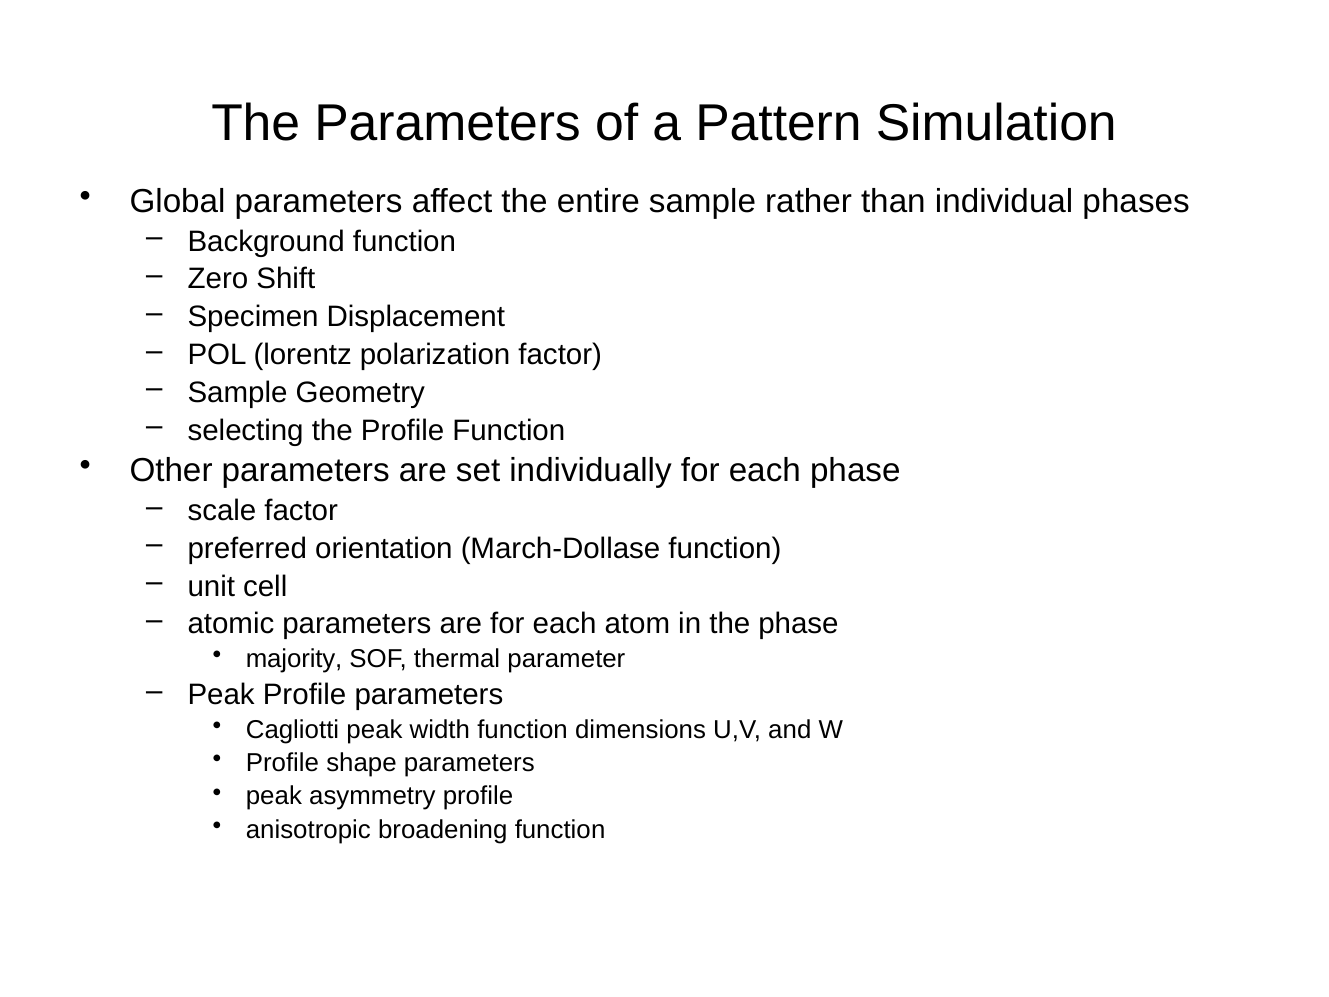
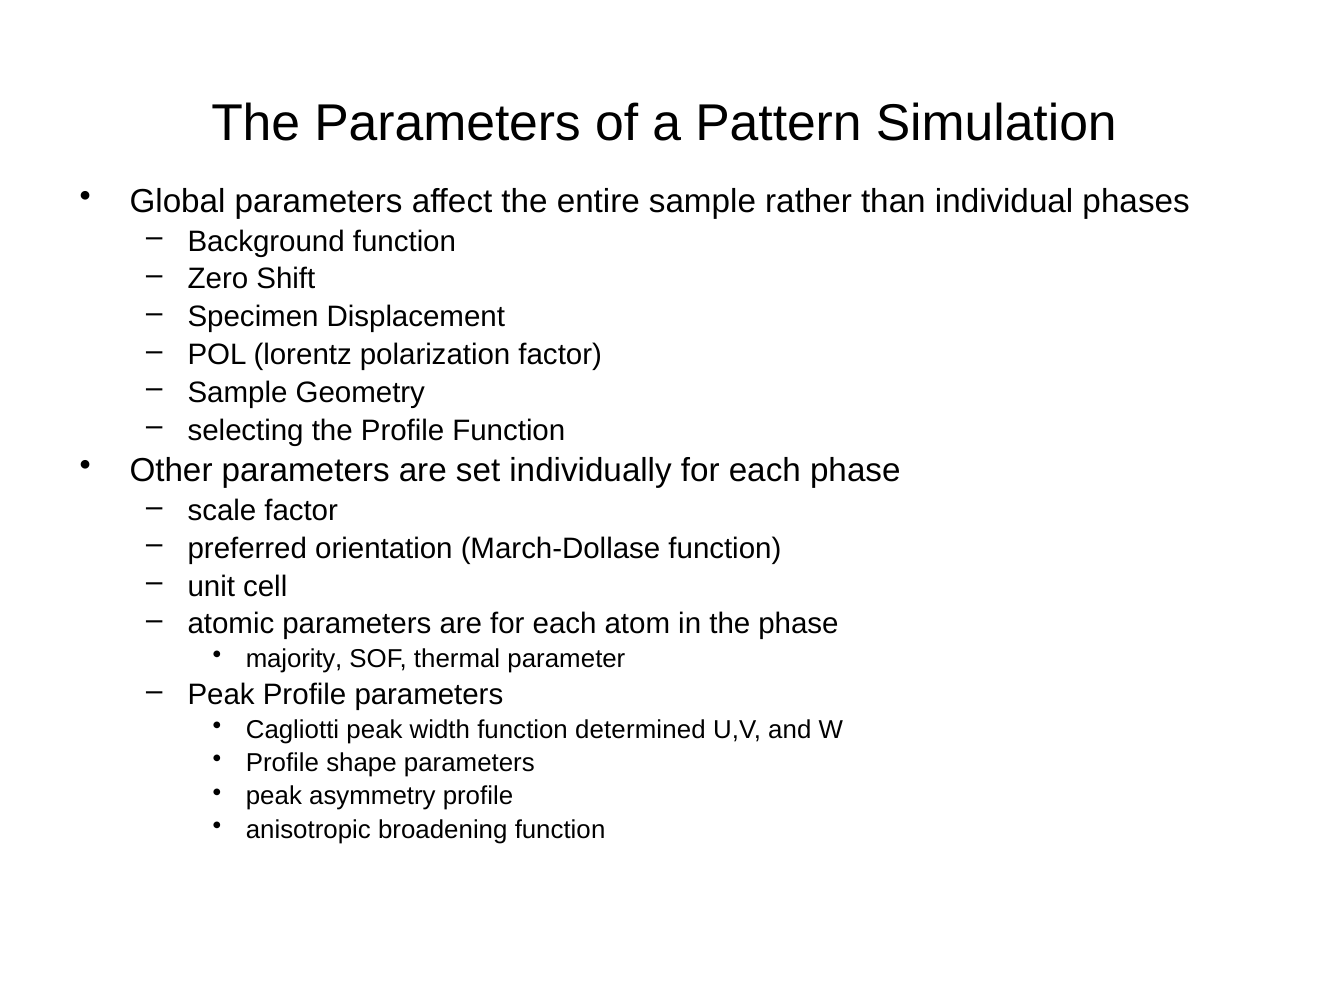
dimensions: dimensions -> determined (640, 730)
